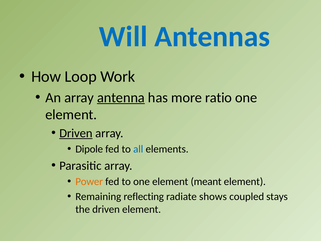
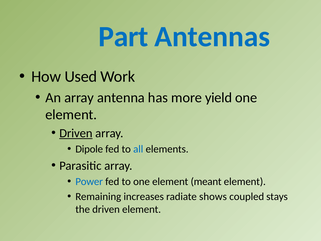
Will: Will -> Part (123, 37)
Loop: Loop -> Used (81, 77)
antenna underline: present -> none (121, 97)
ratio: ratio -> yield (219, 97)
Power colour: orange -> blue (89, 181)
reflecting: reflecting -> increases (144, 196)
